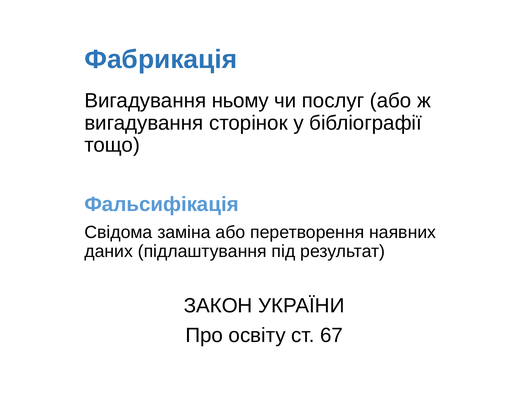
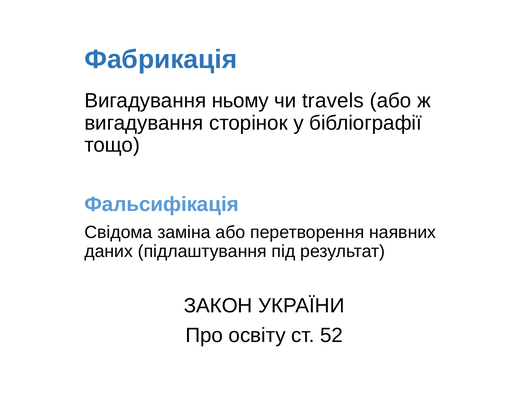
послуг: послуг -> travels (333, 101)
67: 67 -> 52 (332, 335)
